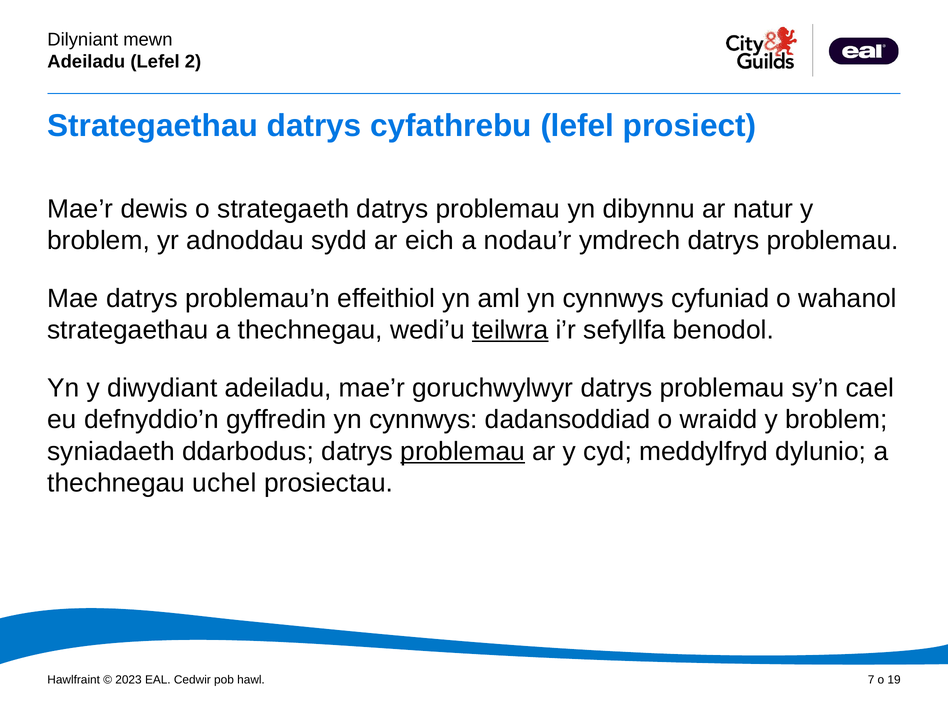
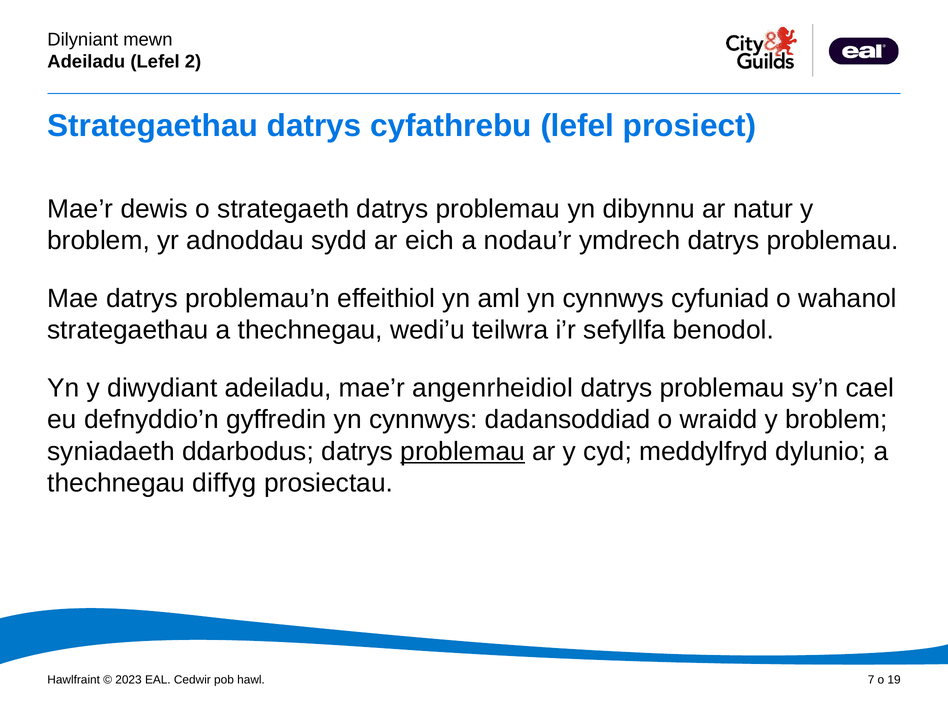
teilwra underline: present -> none (510, 330)
goruchwylwyr: goruchwylwyr -> angenrheidiol (493, 388)
uchel: uchel -> diffyg (224, 483)
